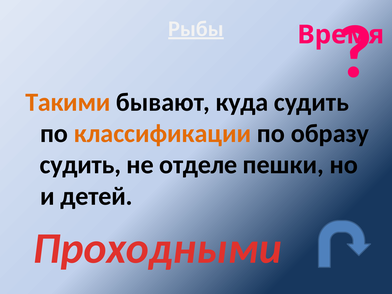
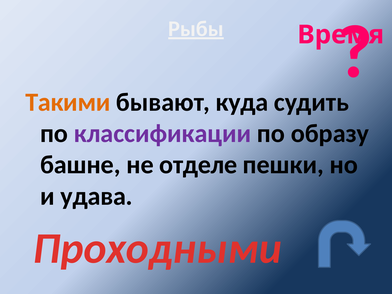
классификации colour: orange -> purple (163, 134)
судить: судить -> башне (80, 165)
детей: детей -> удава (97, 196)
